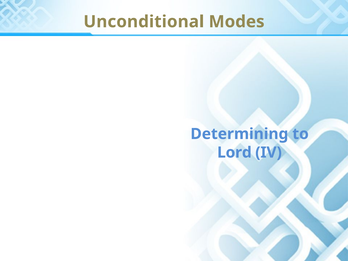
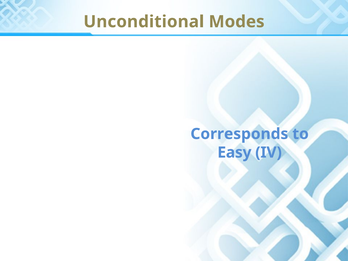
Determining: Determining -> Corresponds (239, 134)
Lord: Lord -> Easy (234, 152)
